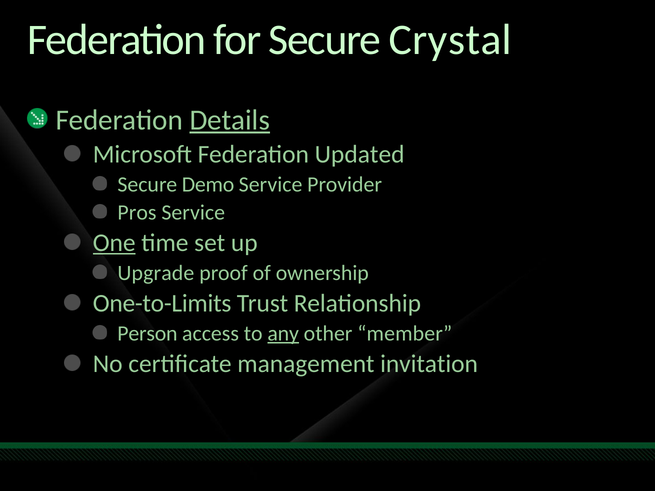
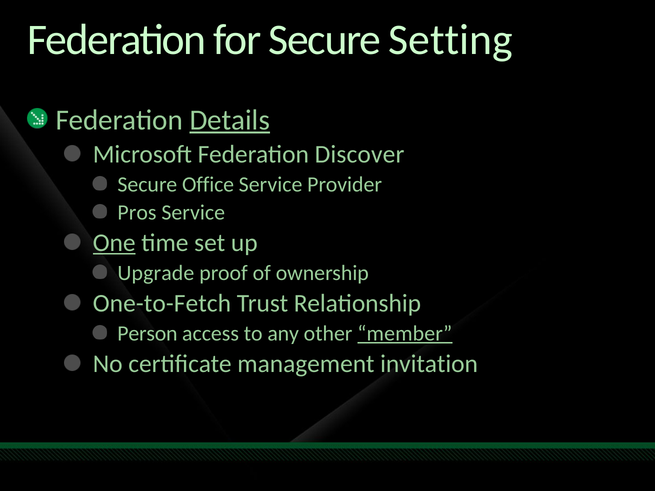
Crystal: Crystal -> Setting (451, 40)
Updated: Updated -> Discover (360, 155)
Demo: Demo -> Office (208, 185)
One-to-Limits: One-to-Limits -> One-to-Fetch (162, 304)
any underline: present -> none (283, 334)
member underline: none -> present (405, 334)
